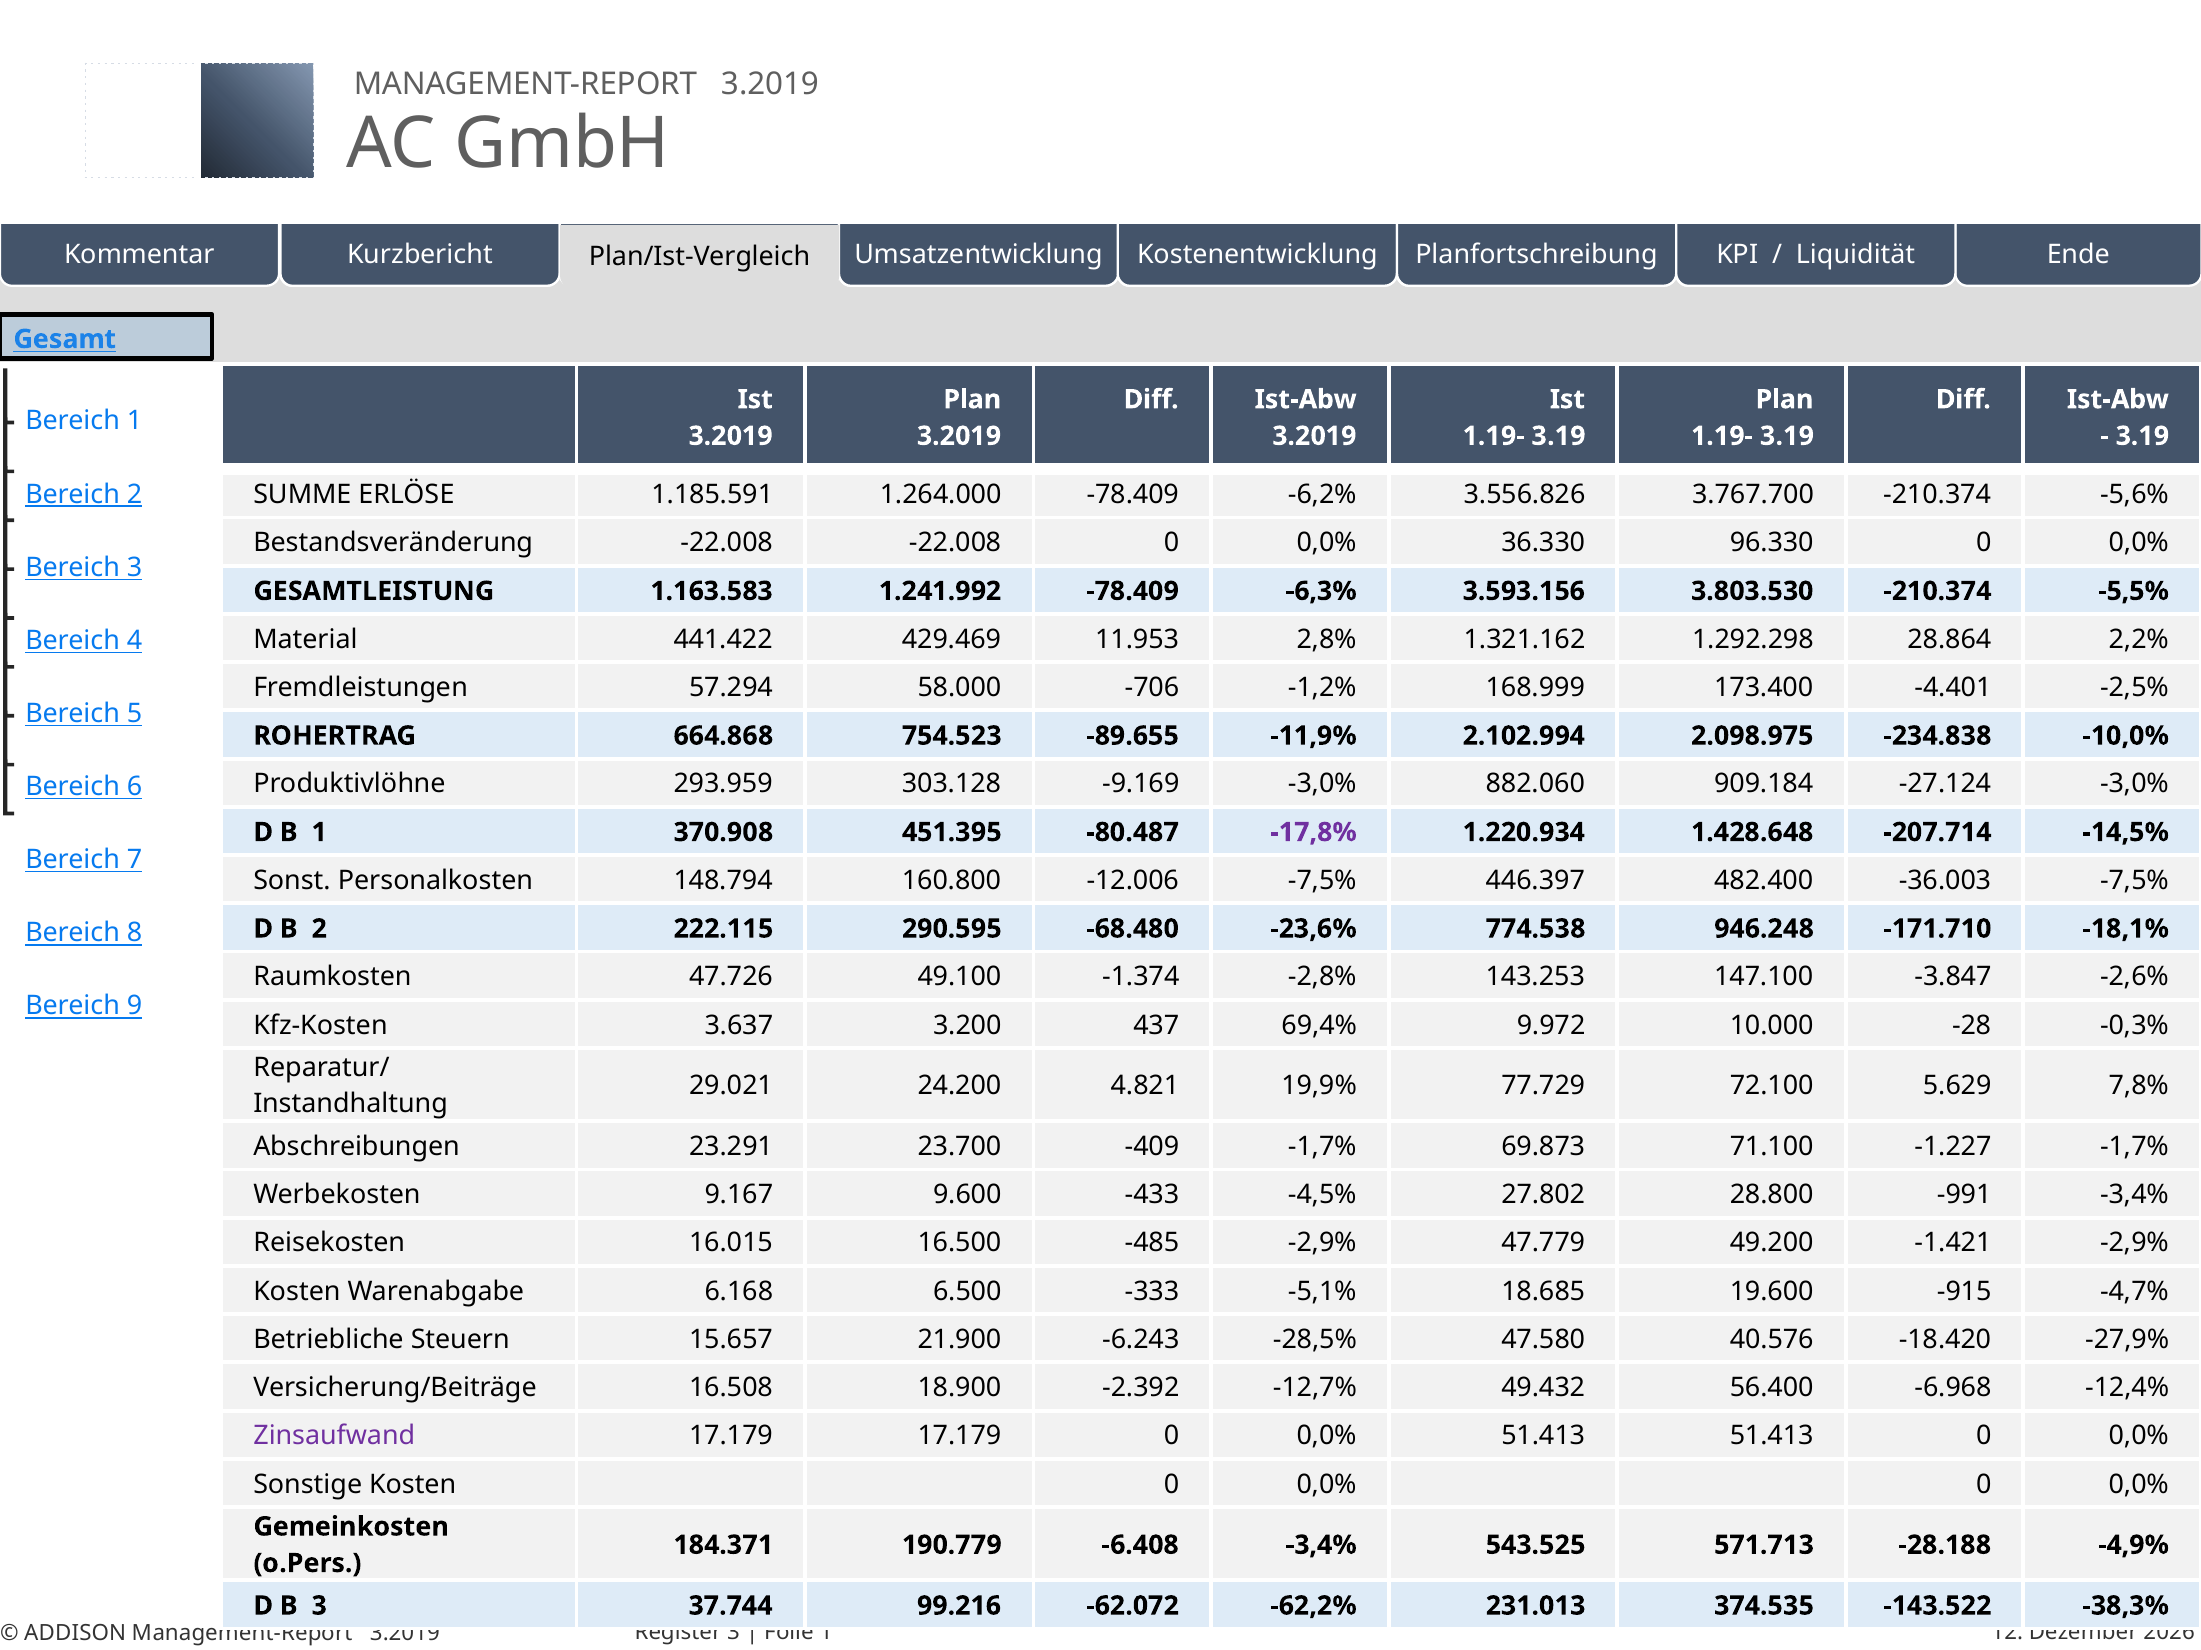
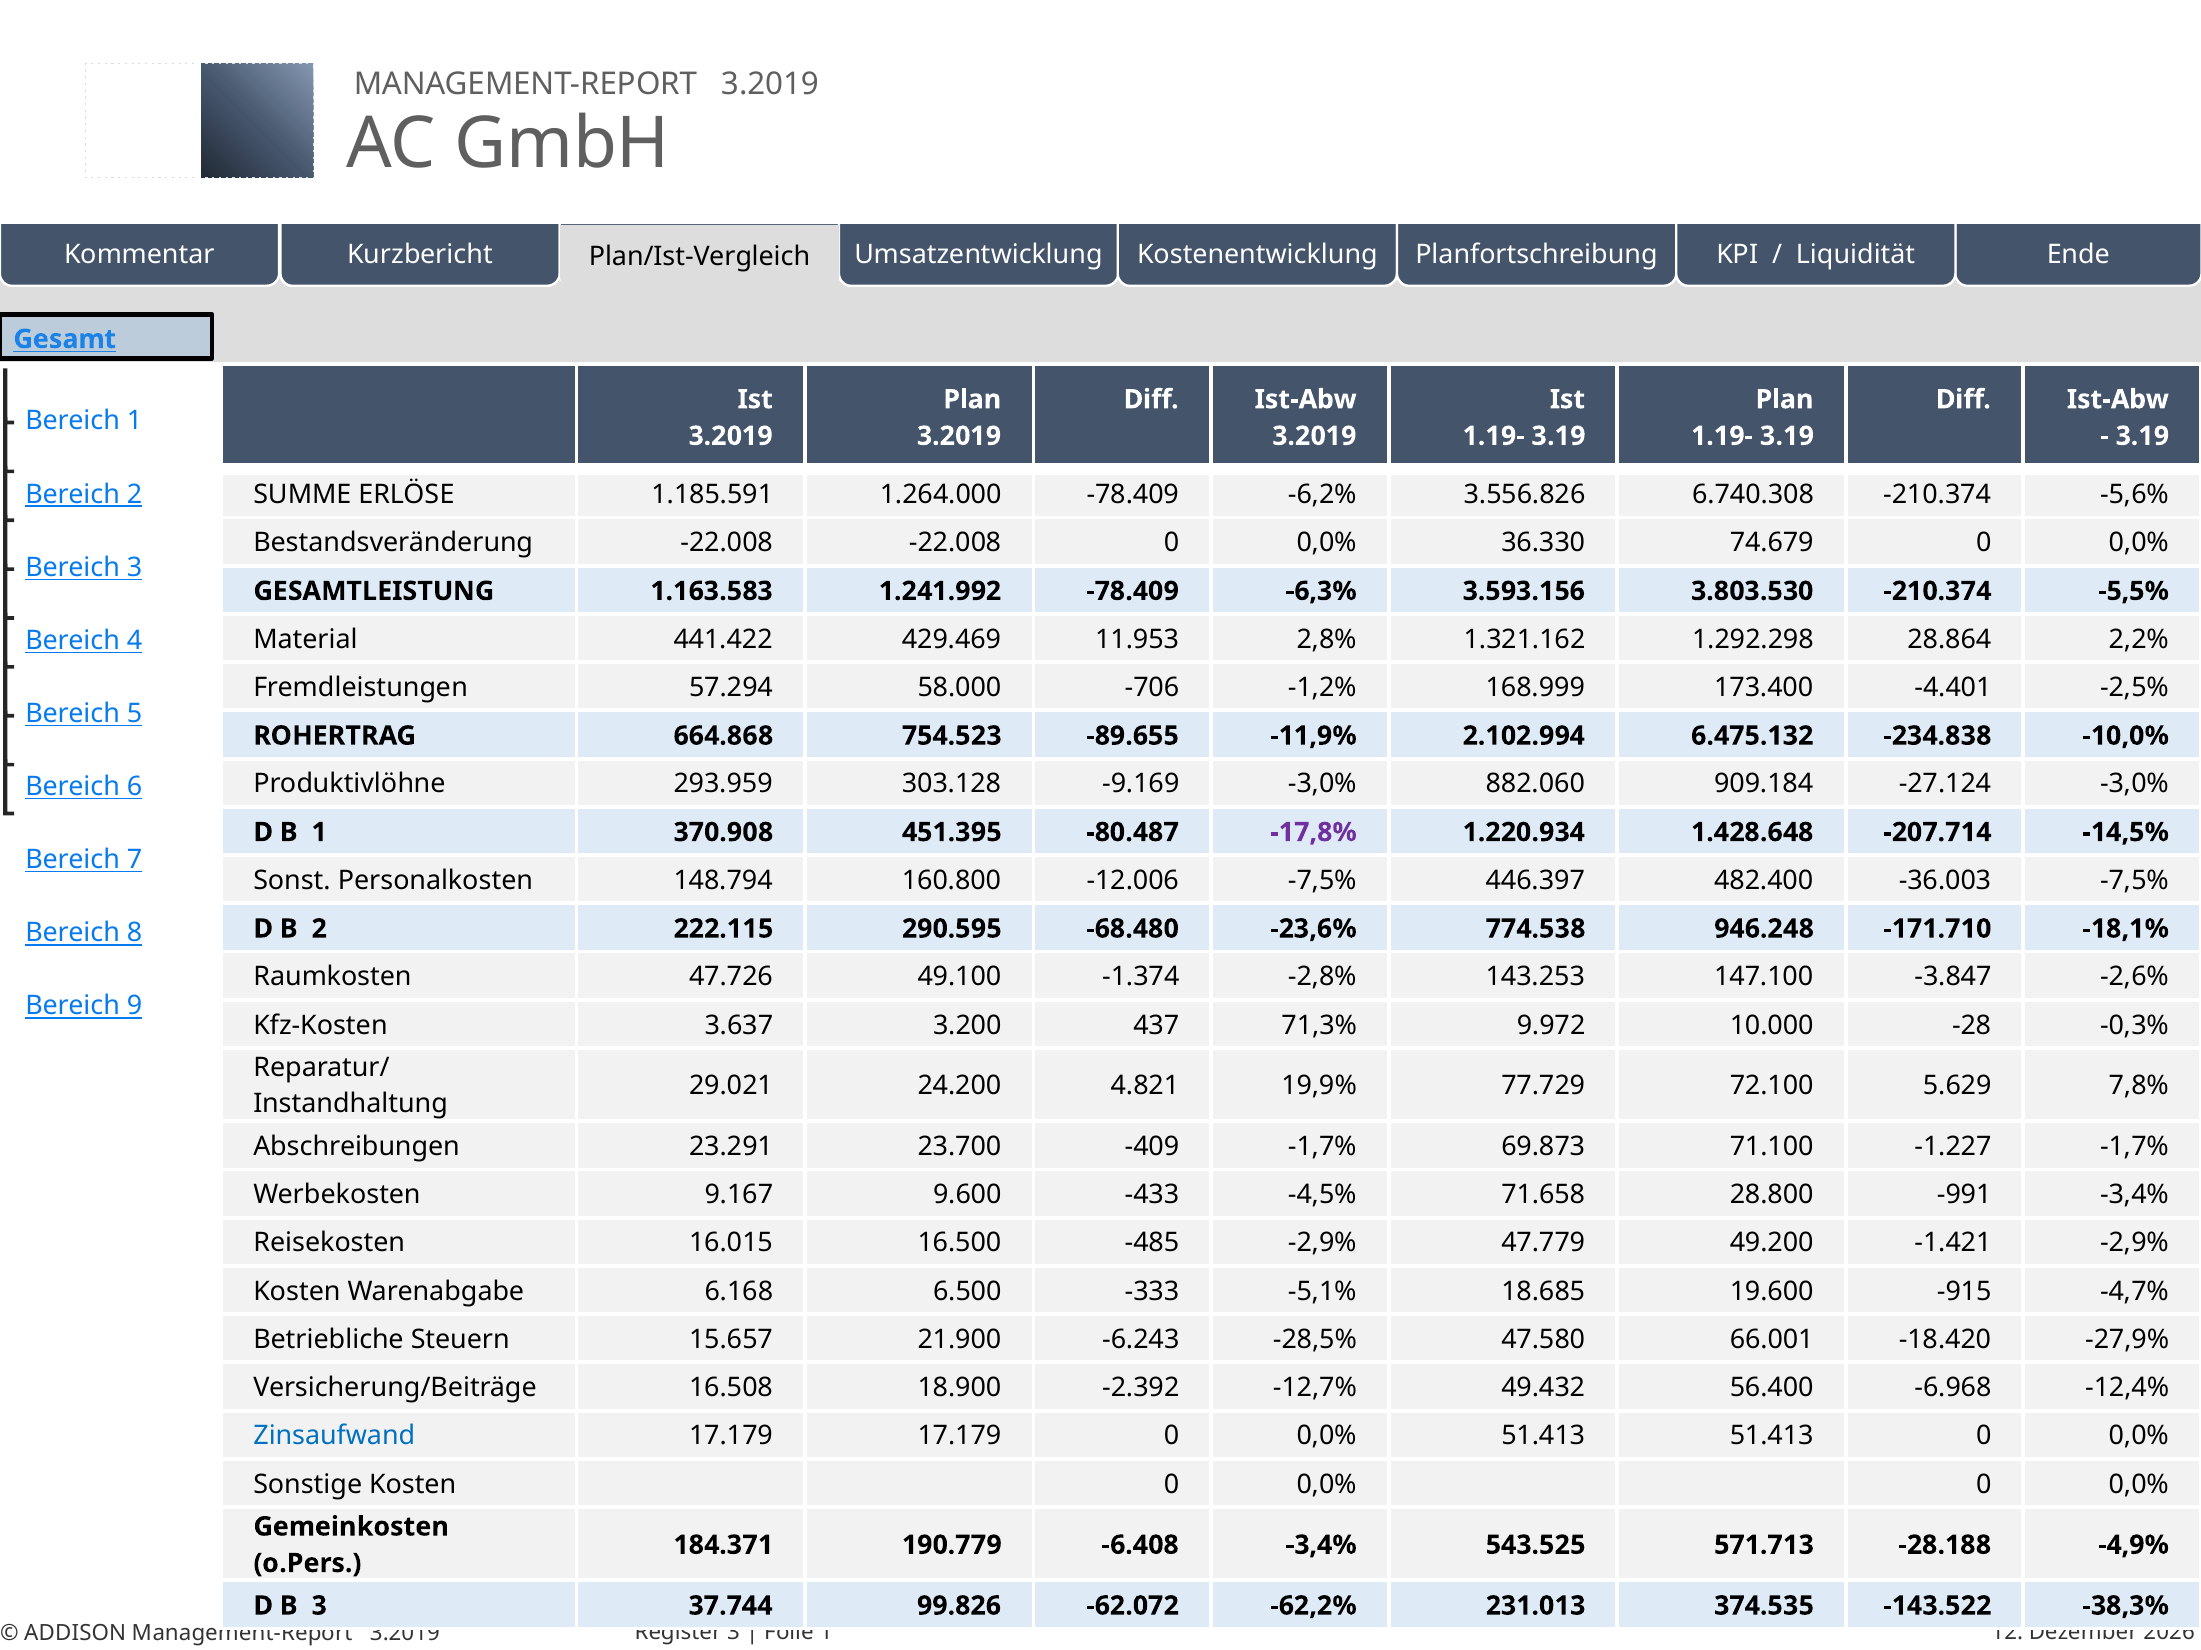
3.767.700: 3.767.700 -> 6.740.308 (1753, 495)
96.330: 96.330 -> 74.679 (1772, 543)
2.098.975: 2.098.975 -> 6.475.132 (1752, 736)
69,4%: 69,4% -> 71,3% (1319, 1025)
27.802: 27.802 -> 71.658 (1543, 1195)
40.576: 40.576 -> 66.001 (1772, 1339)
Zinsaufwand colour: purple -> blue (334, 1436)
99.216: 99.216 -> 99.826 (959, 1606)
